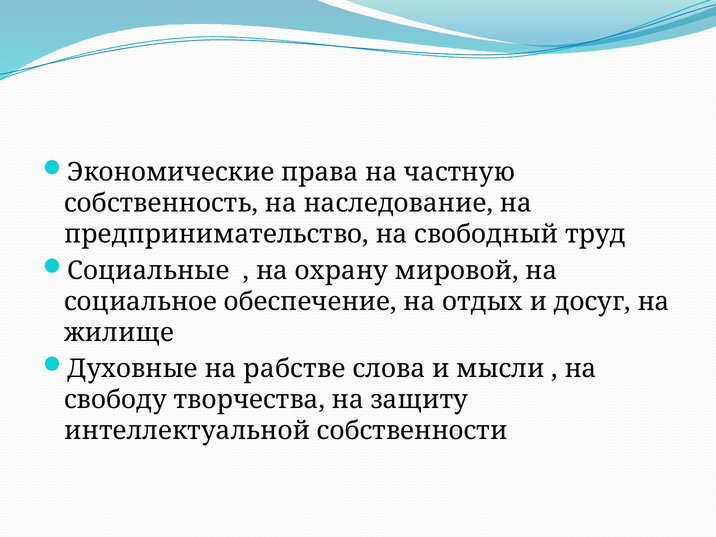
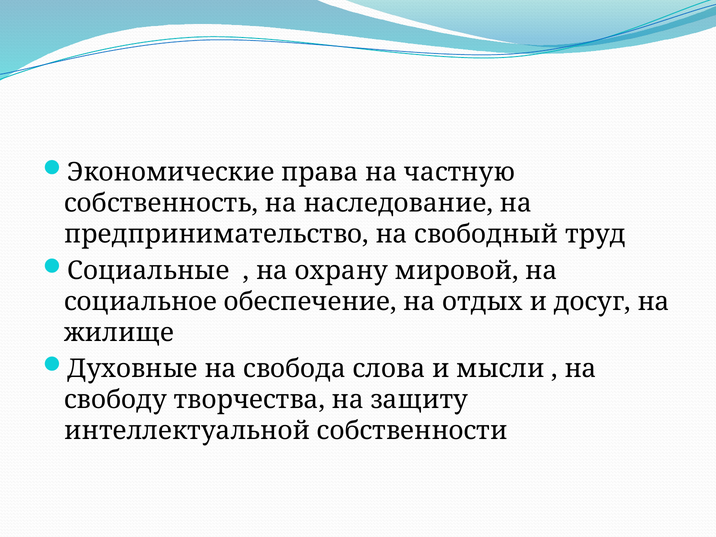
рабстве: рабстве -> свобода (295, 369)
